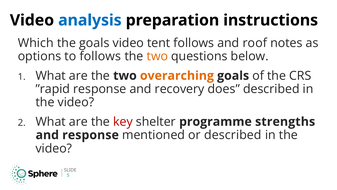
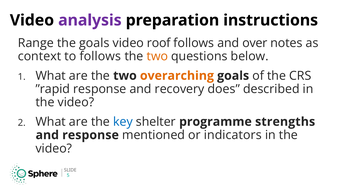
analysis colour: blue -> purple (90, 20)
Which: Which -> Range (36, 43)
tent: tent -> roof (159, 43)
roof: roof -> over (255, 43)
options: options -> context (39, 56)
key colour: red -> blue (123, 121)
or described: described -> indicators (233, 135)
